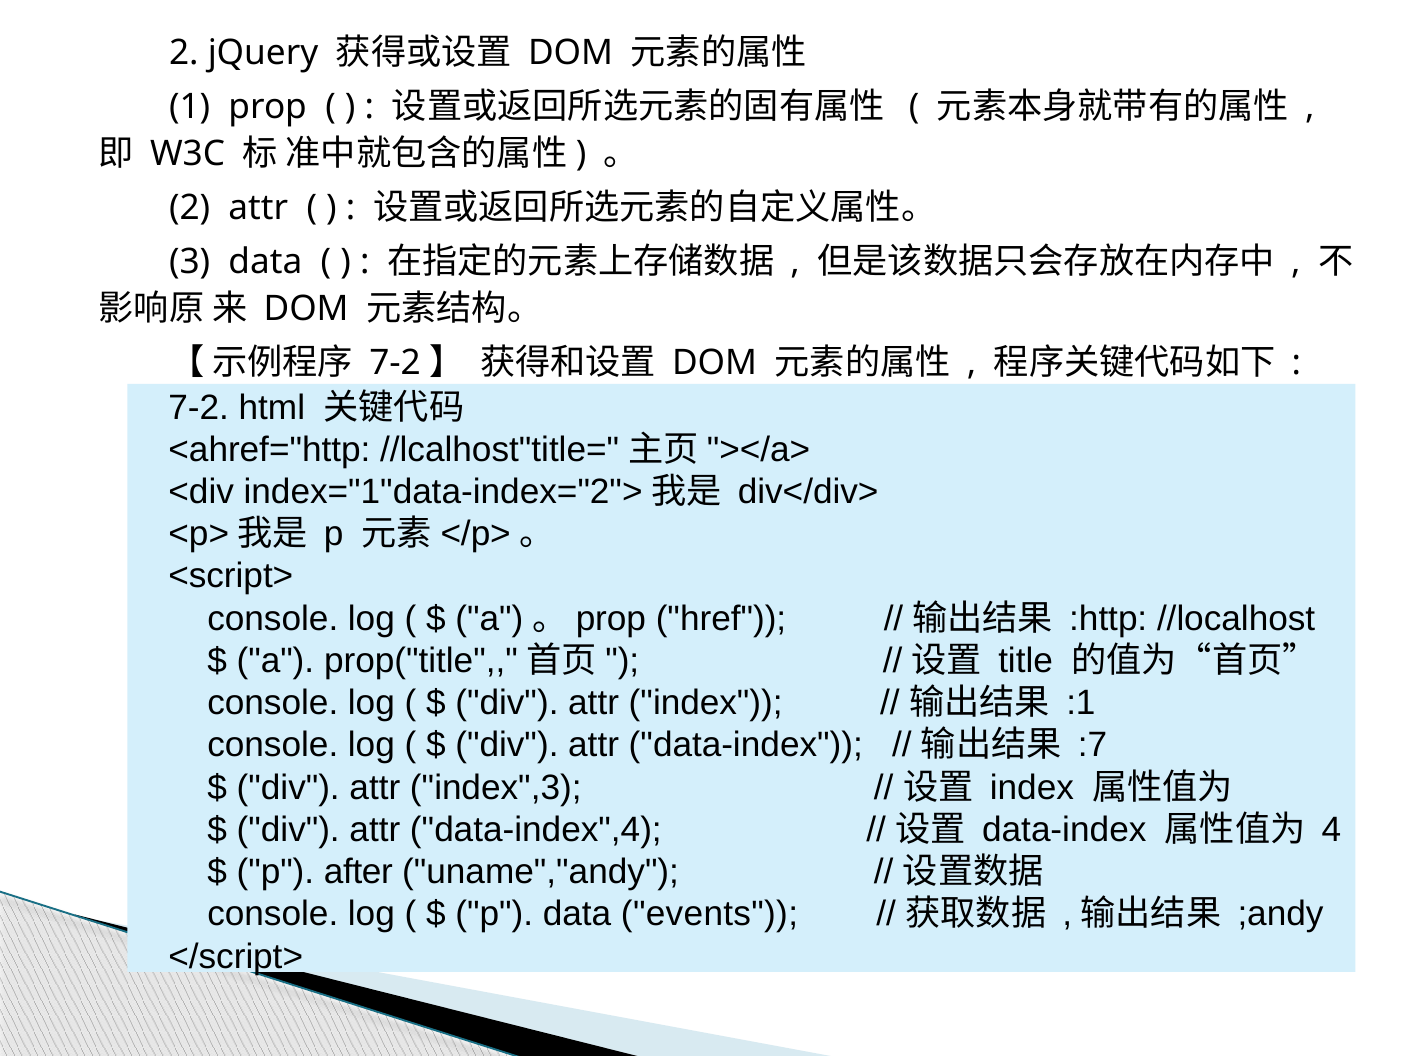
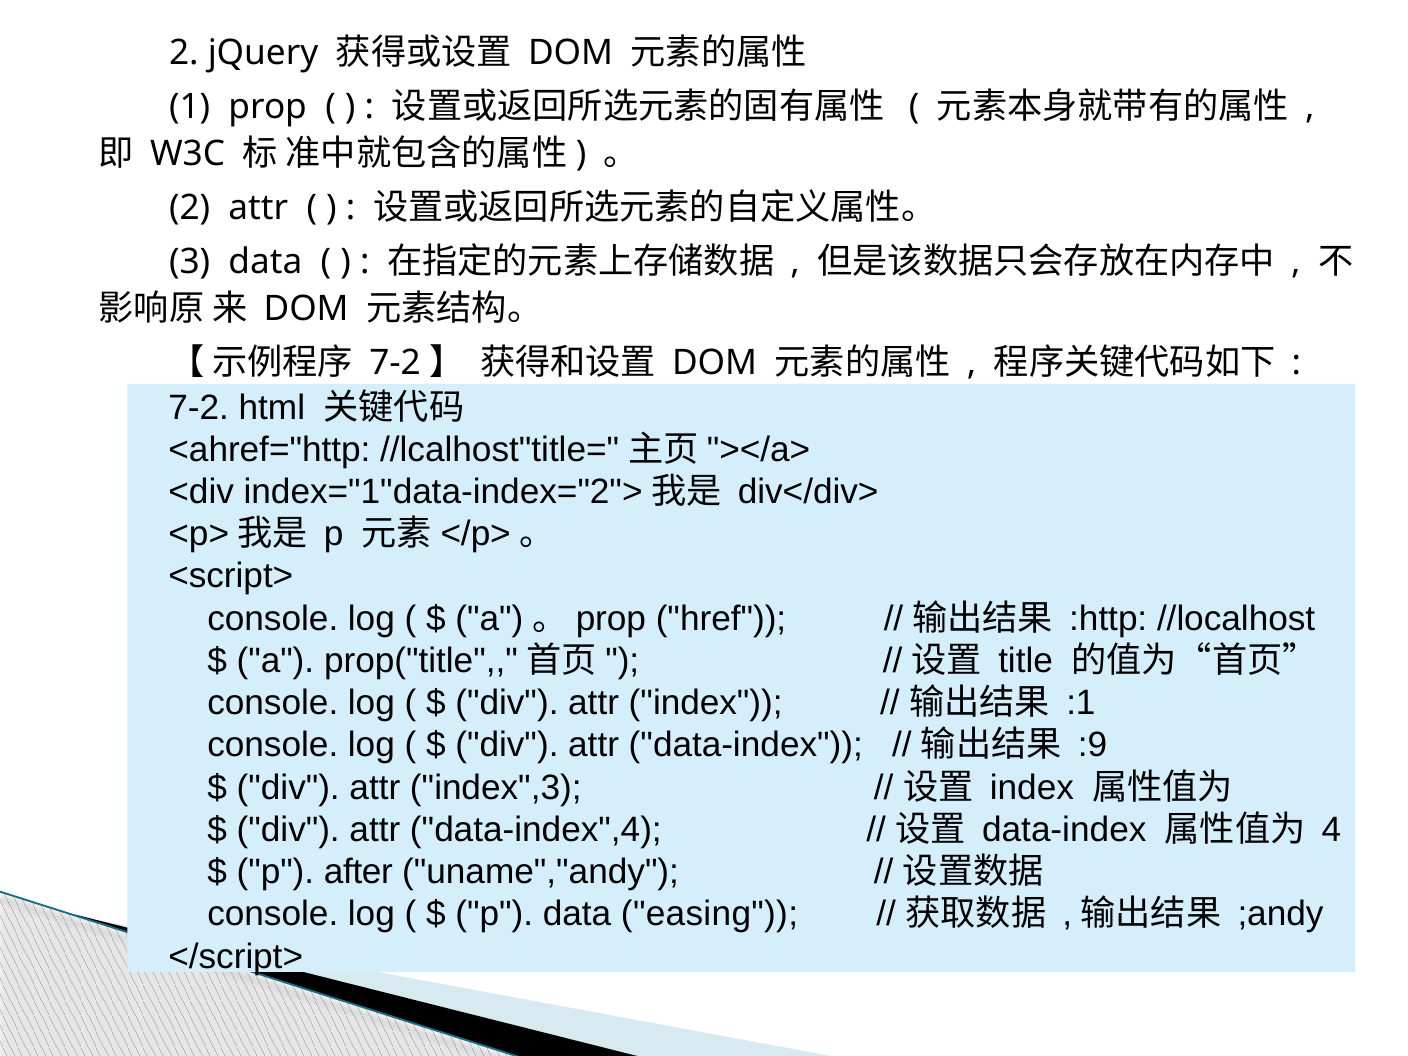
:7: :7 -> :9 (1093, 745)
events: events -> easing (710, 914)
